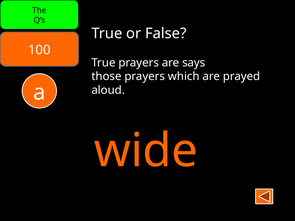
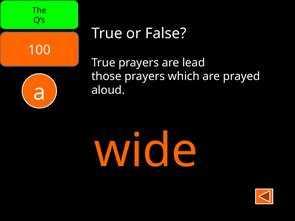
says: says -> lead (194, 63)
